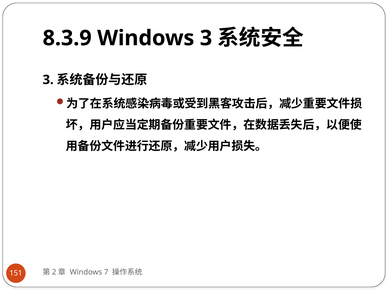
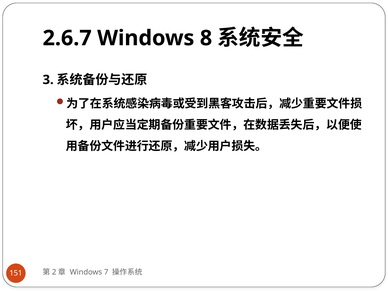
8.3.9: 8.3.9 -> 2.6.7 (67, 38)
Windows 3: 3 -> 8 (206, 38)
